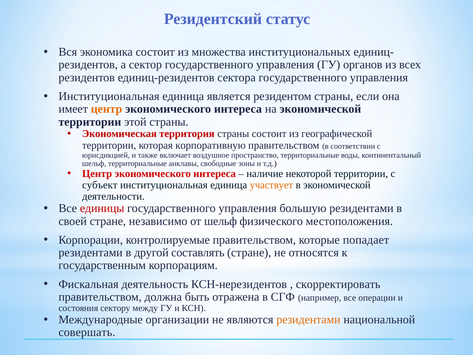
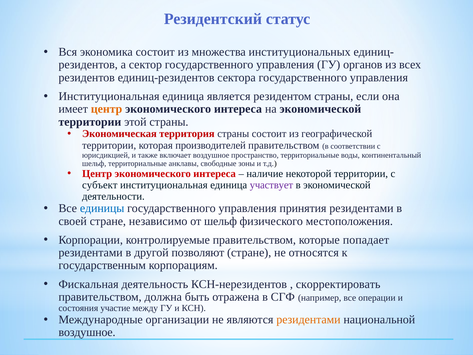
корпоративную: корпоративную -> производителей (211, 145)
участвует colour: orange -> purple (271, 185)
единицы colour: red -> blue (102, 208)
большую: большую -> принятия (303, 208)
составлять: составлять -> позволяют (198, 252)
сектору: сектору -> участие (115, 308)
совершать: совершать -> воздушное (87, 332)
